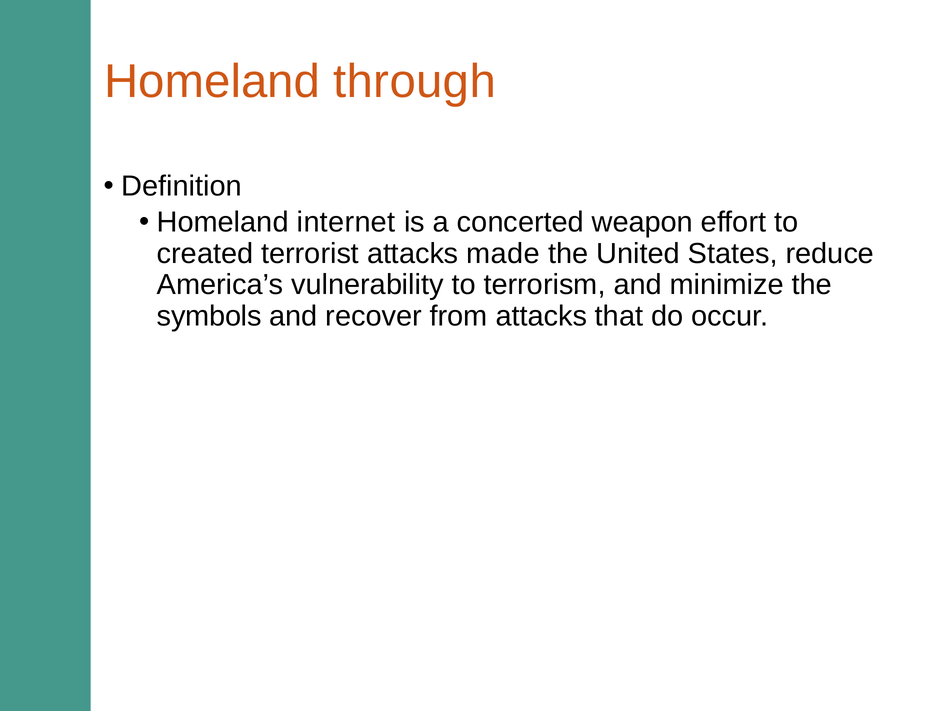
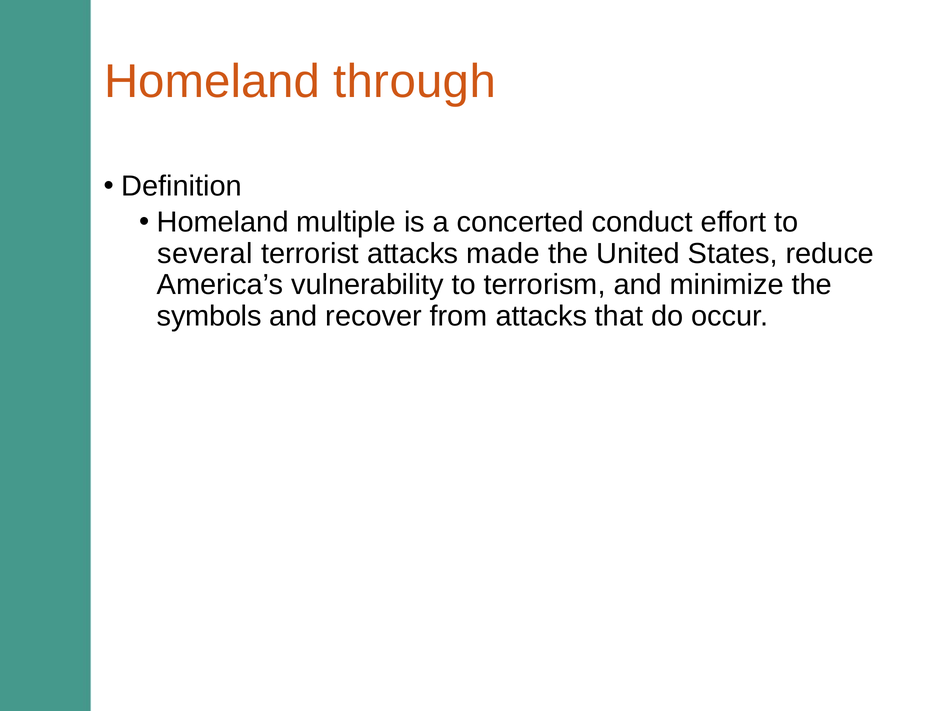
internet: internet -> multiple (346, 222)
weapon: weapon -> conduct (642, 222)
created: created -> several (205, 254)
